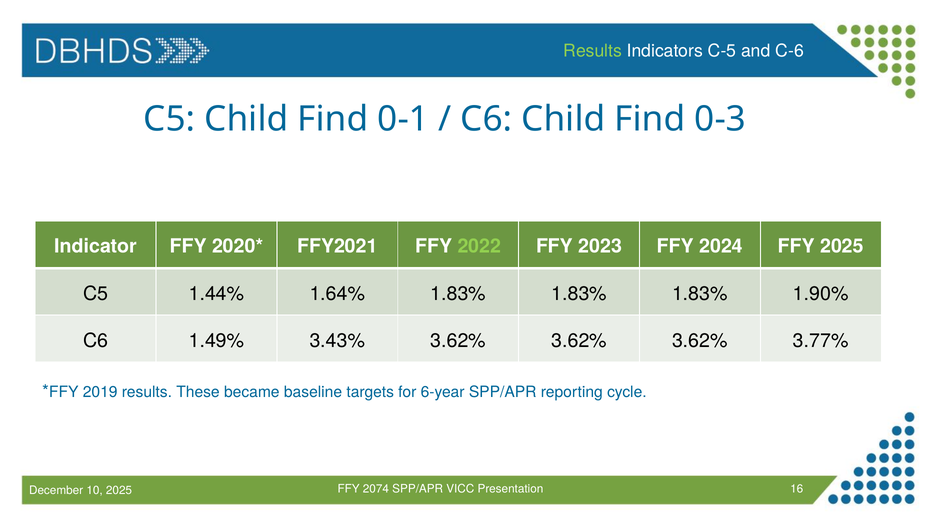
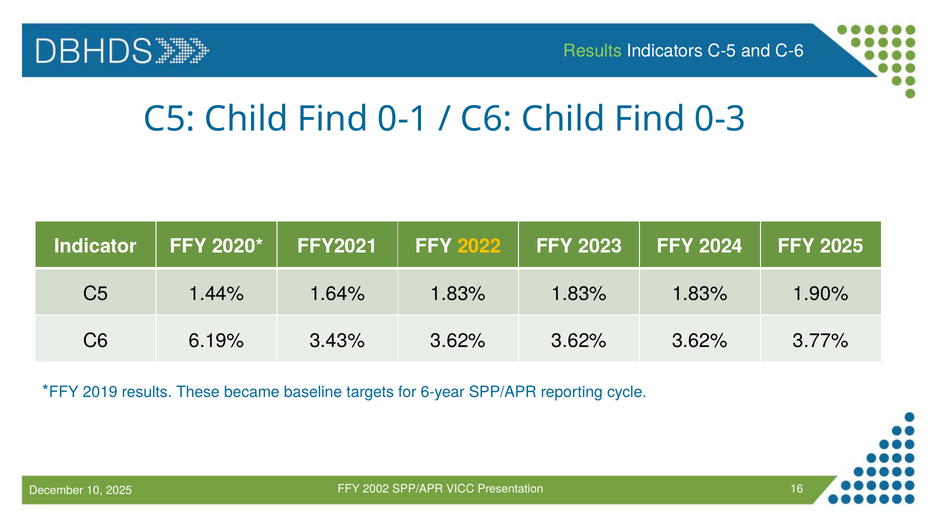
2022 colour: light green -> yellow (479, 247)
1.49%: 1.49% -> 6.19% (216, 341)
2074: 2074 -> 2002 (376, 490)
